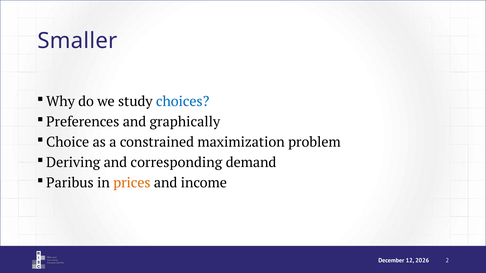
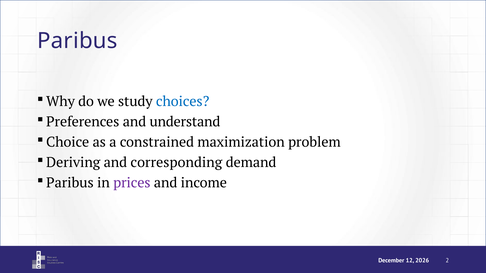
Smaller: Smaller -> Paribus (77, 41)
graphically: graphically -> understand (185, 122)
prices colour: orange -> purple (132, 183)
